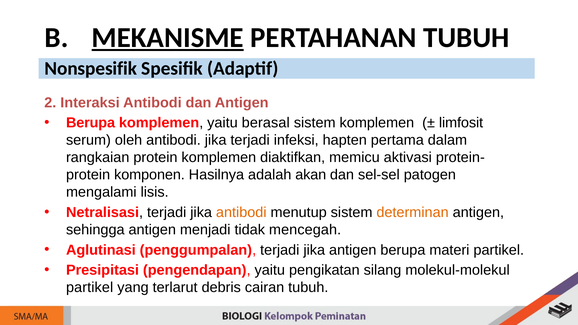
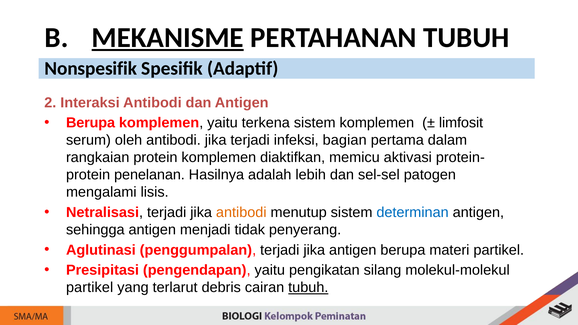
berasal: berasal -> terkena (266, 123)
hapten: hapten -> bagian (345, 140)
komponen: komponen -> penelanan (149, 175)
akan: akan -> lebih (311, 175)
determinan colour: orange -> blue (413, 213)
mencegah: mencegah -> penyerang (305, 230)
tubuh underline: none -> present (308, 288)
